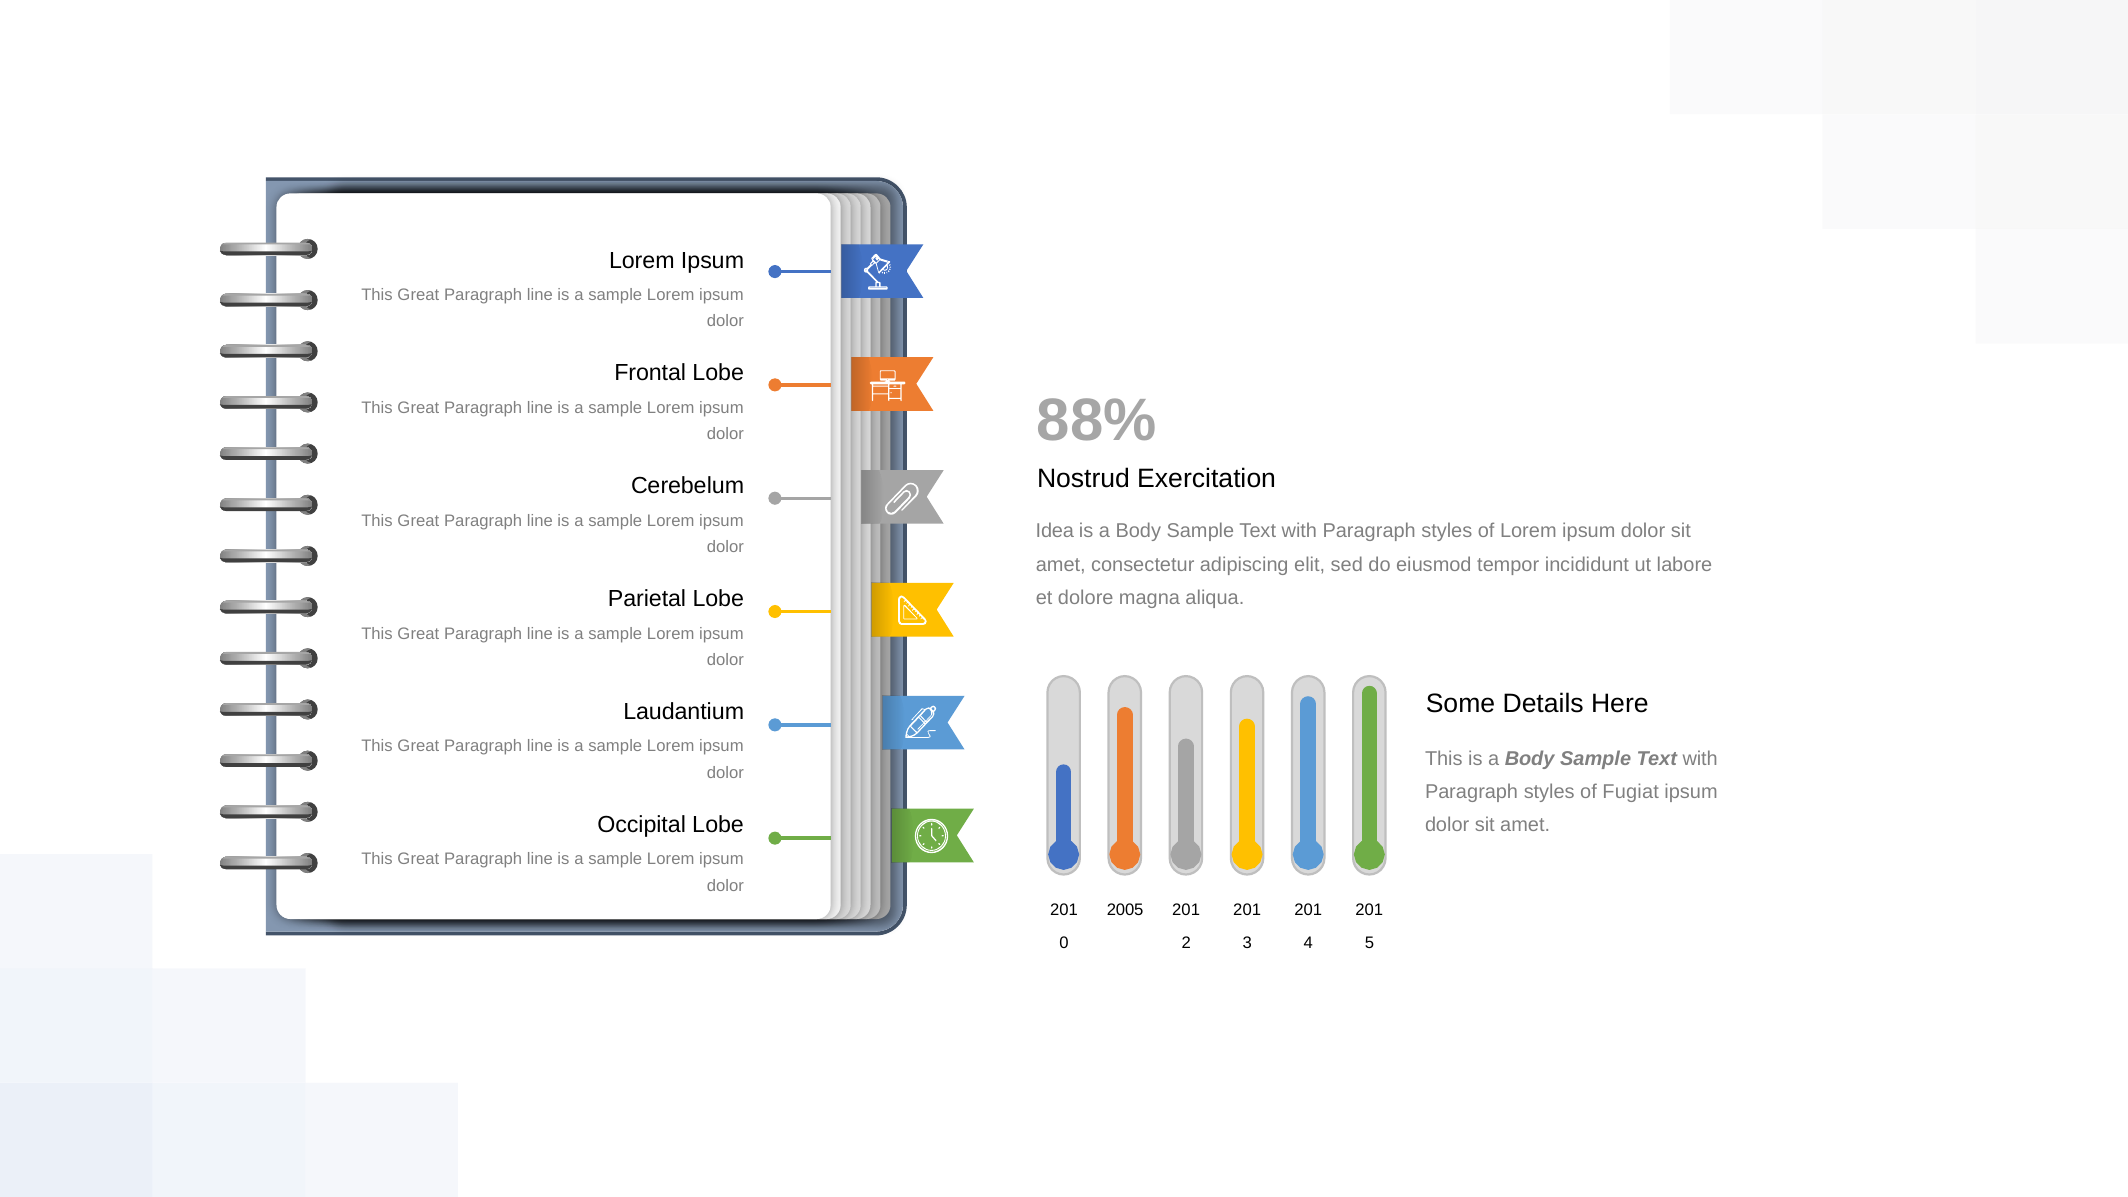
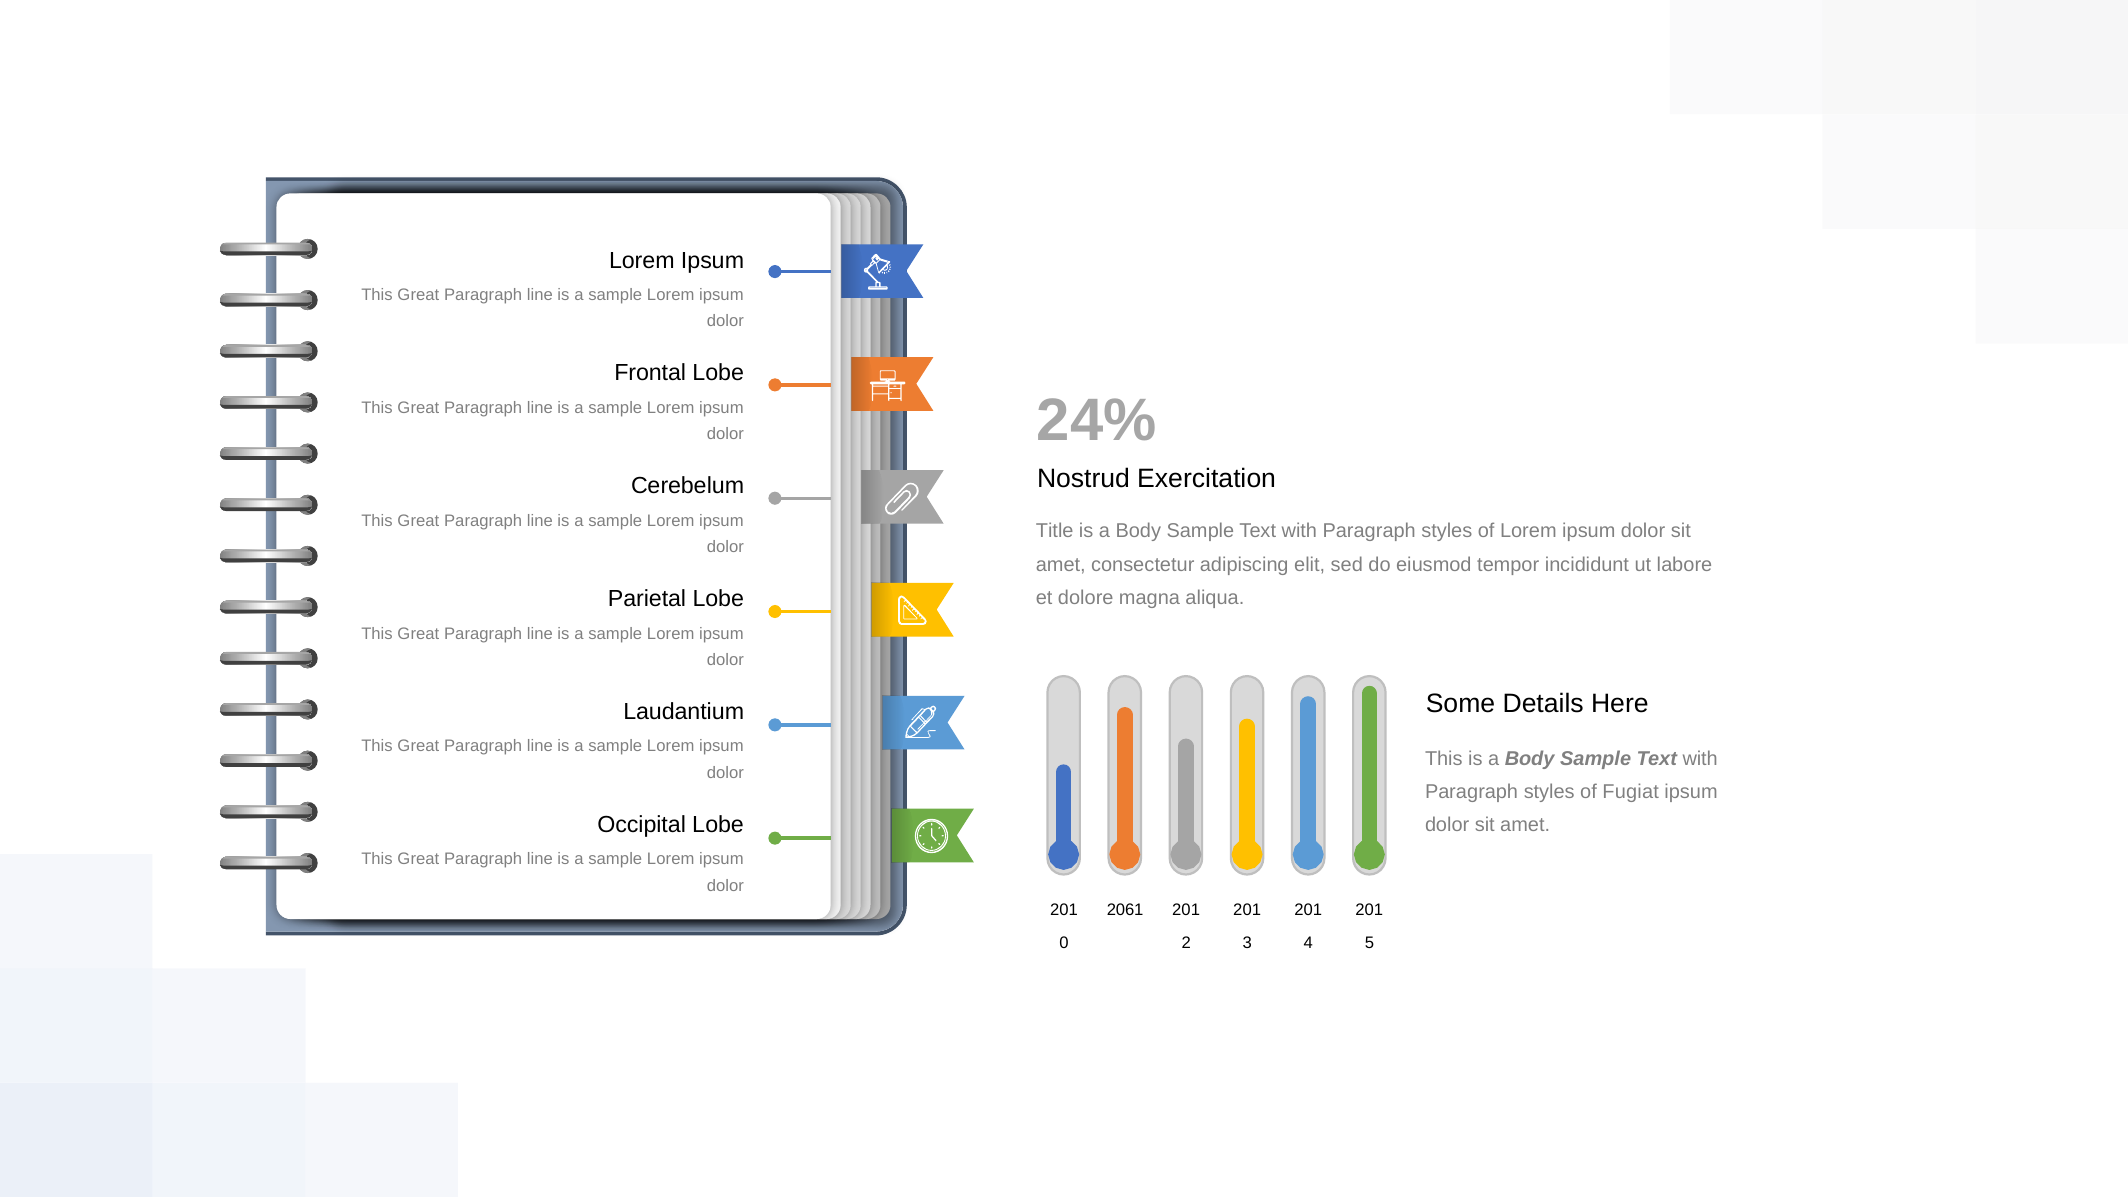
88%: 88% -> 24% (1097, 421)
Idea: Idea -> Title (1055, 531)
2005: 2005 -> 2061 (1125, 910)
